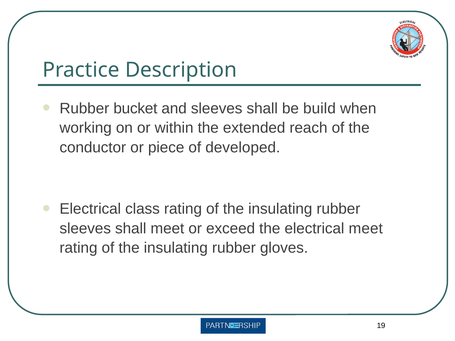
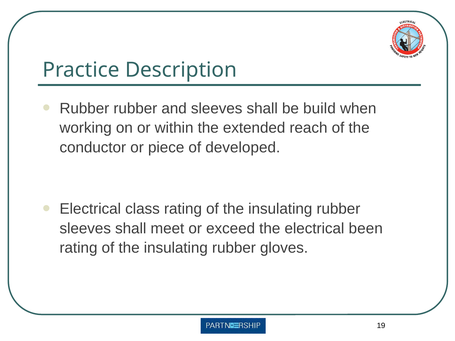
Rubber bucket: bucket -> rubber (135, 109)
electrical meet: meet -> been (366, 229)
